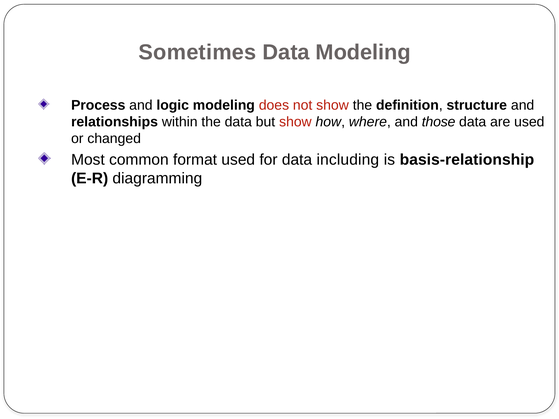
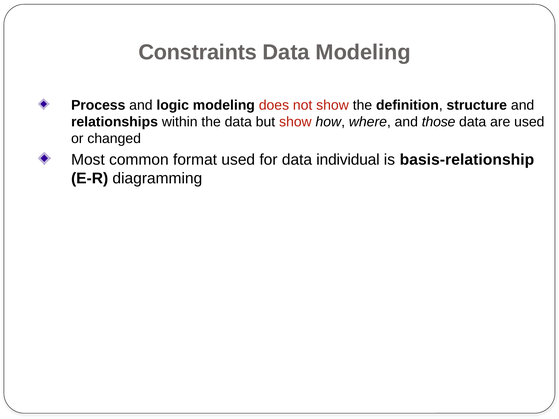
Sometimes: Sometimes -> Constraints (198, 52)
including: including -> individual (348, 160)
